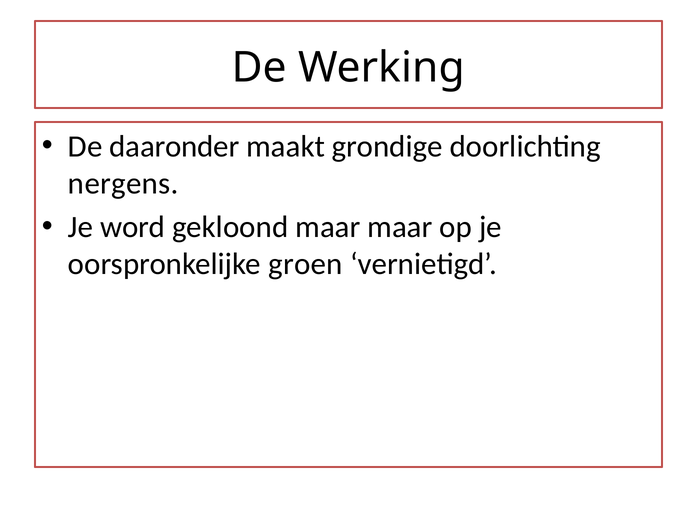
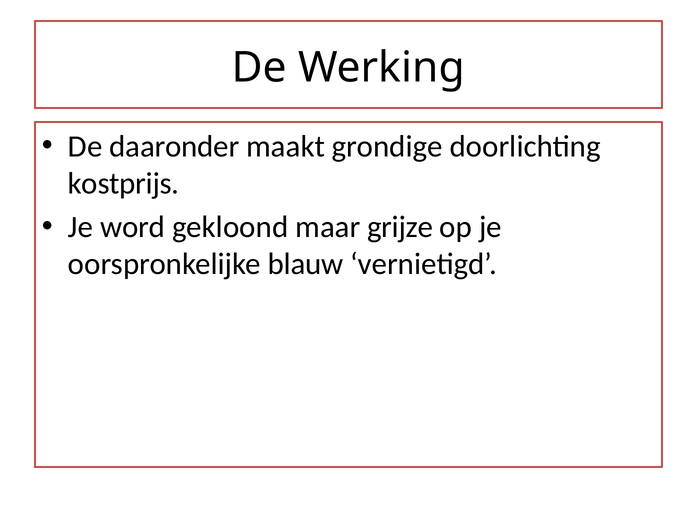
nergens: nergens -> kostprijs (124, 183)
maar maar: maar -> grijze (400, 227)
groen: groen -> blauw (306, 264)
